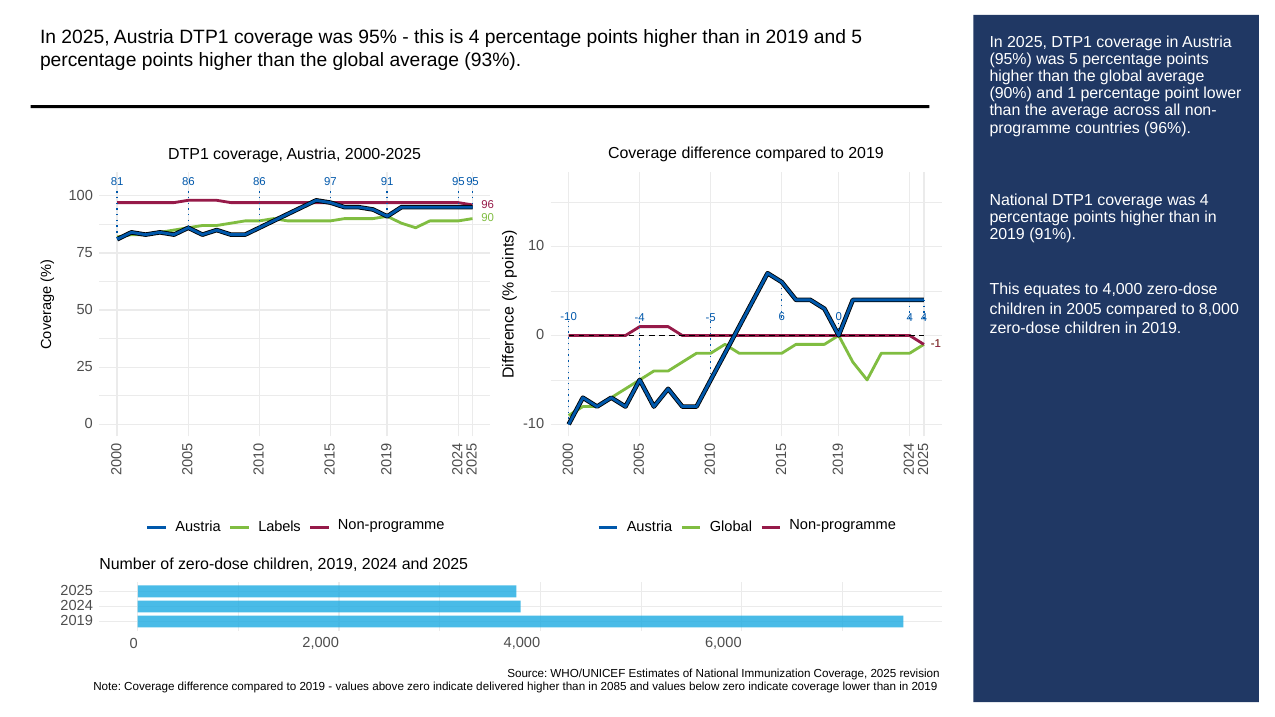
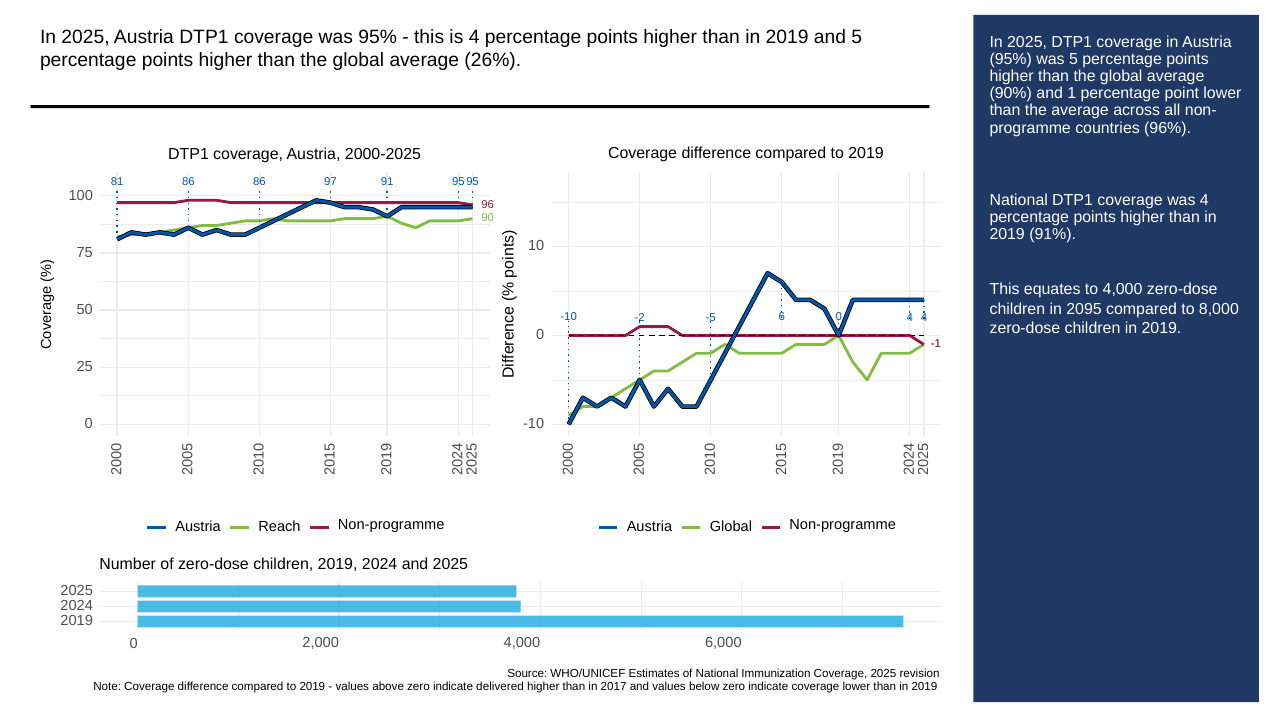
93%: 93% -> 26% (493, 60)
2005: 2005 -> 2095 (1084, 309)
-4: -4 -> -2 (640, 317)
Labels: Labels -> Reach (279, 527)
2085: 2085 -> 2017 (614, 687)
